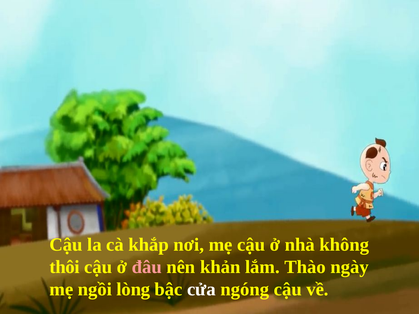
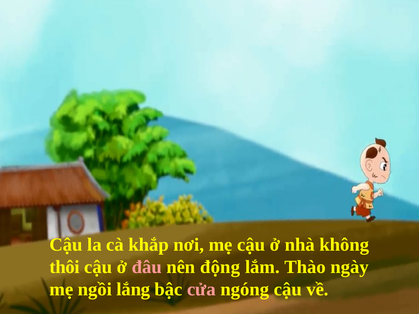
khản: khản -> động (220, 267)
lòng: lòng -> lắng (133, 290)
cửa colour: white -> pink (201, 290)
